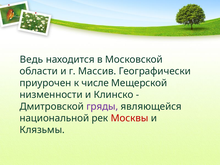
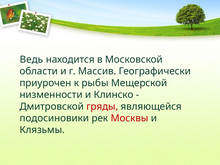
числе: числе -> рыбы (95, 83)
гряды colour: purple -> red (102, 106)
национальной: национальной -> подосиновики (54, 118)
